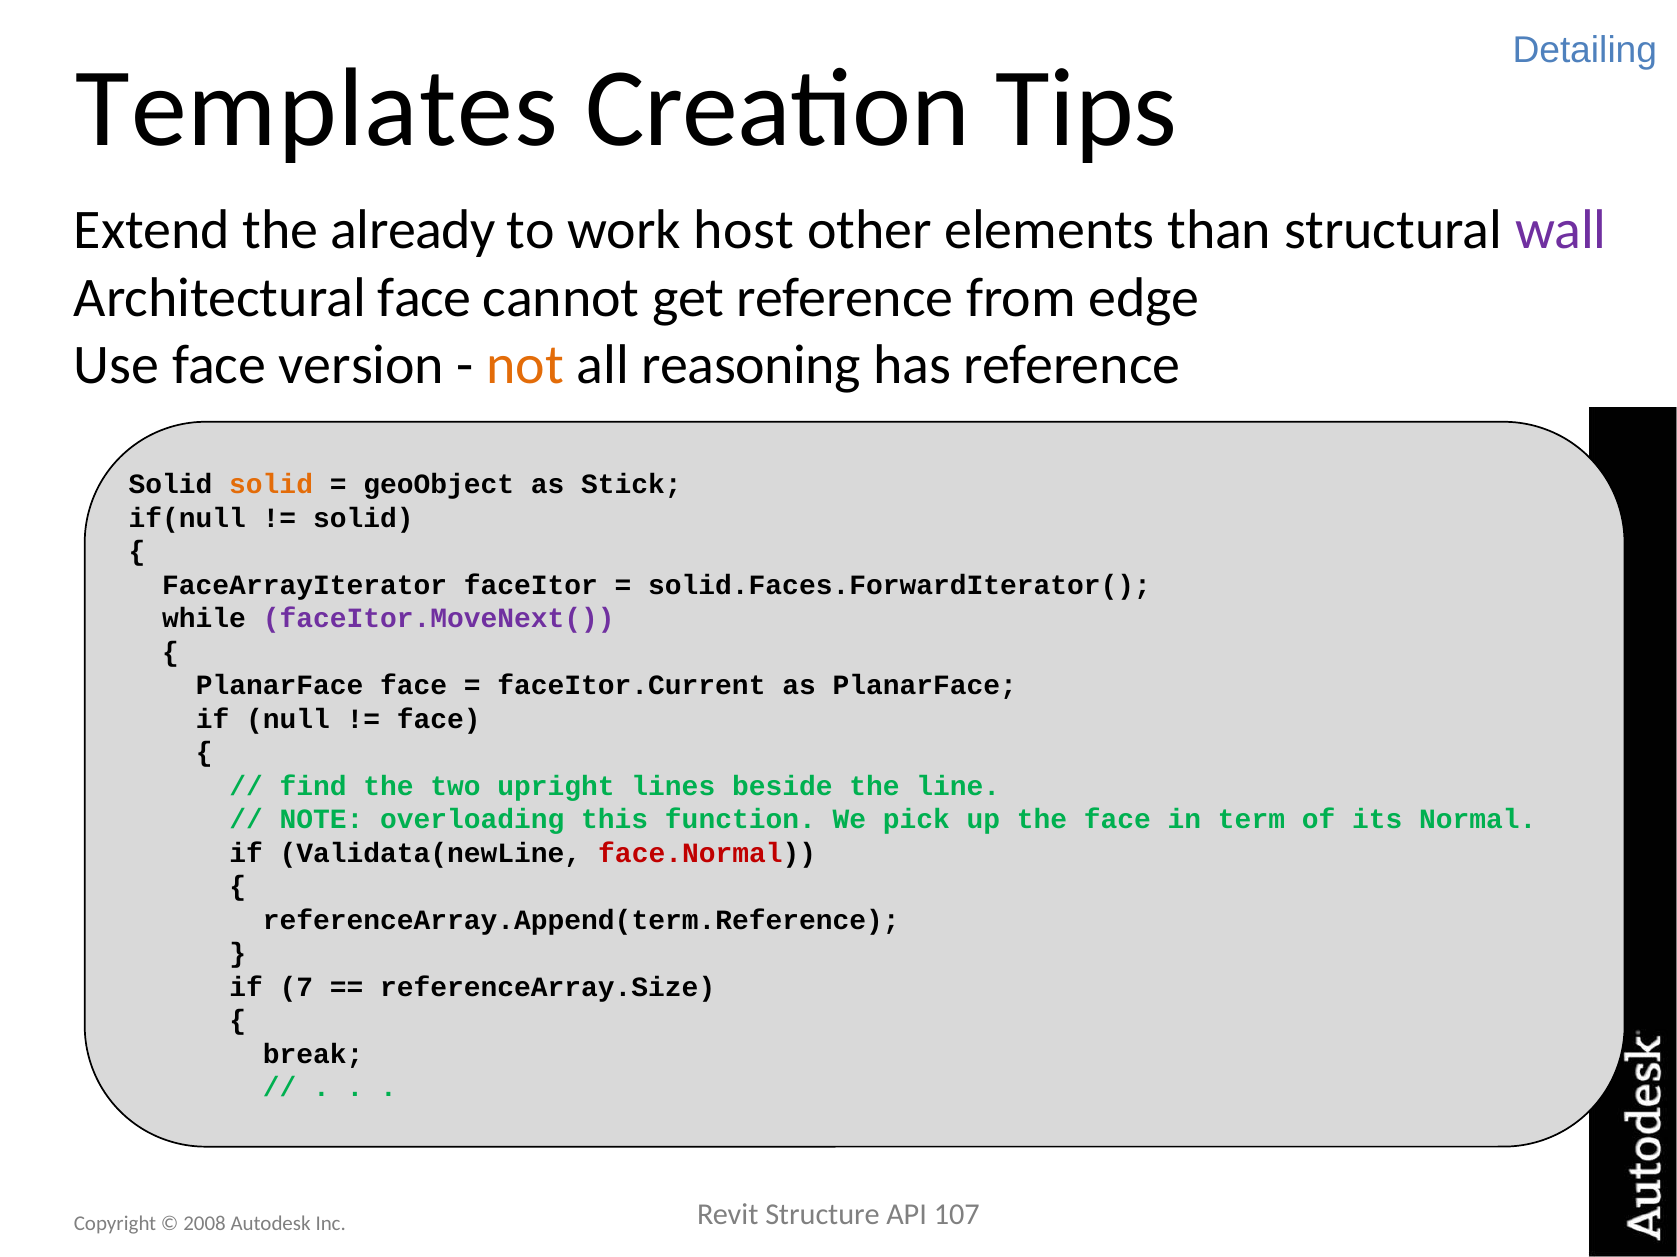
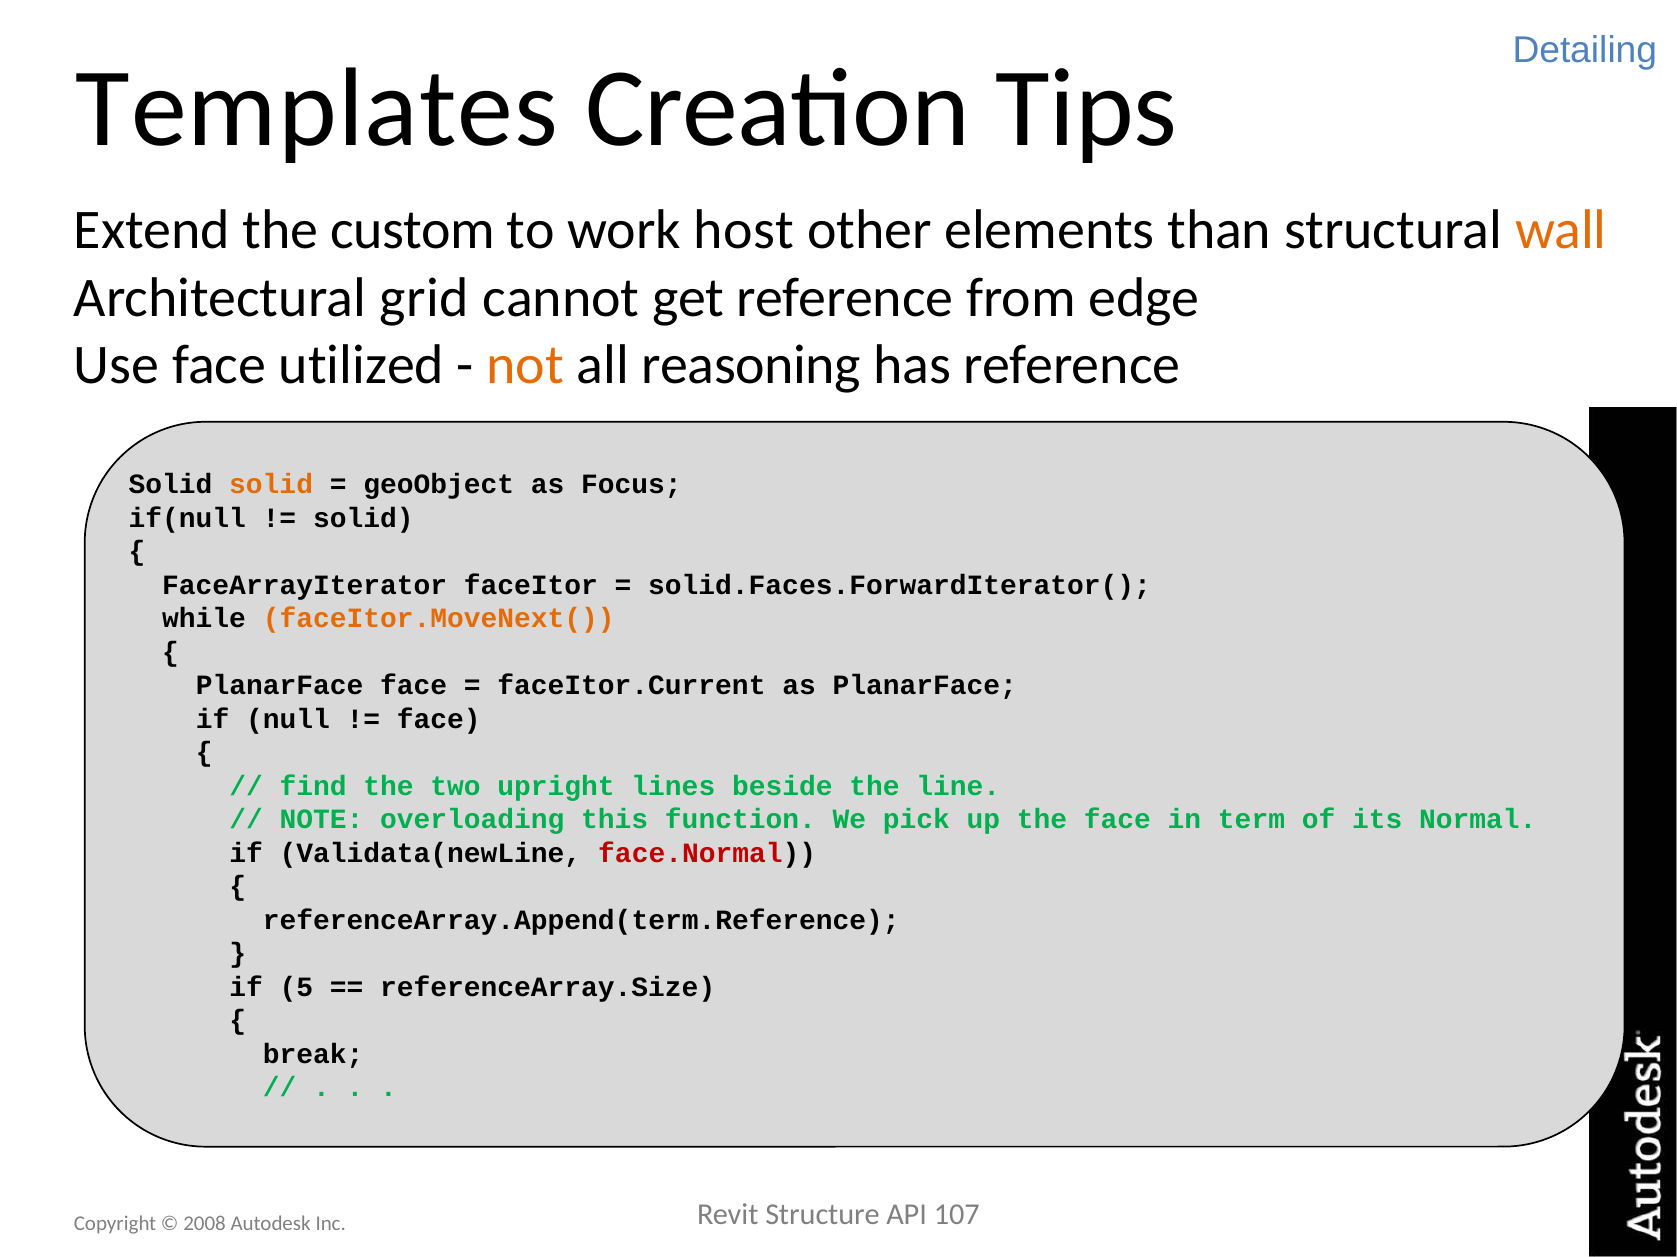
already: already -> custom (413, 230)
wall colour: purple -> orange (1561, 230)
Architectural face: face -> grid (424, 298)
version: version -> utilized (362, 366)
Stick: Stick -> Focus (631, 485)
faceItor.MoveNext( colour: purple -> orange (439, 619)
7: 7 -> 5 (296, 988)
